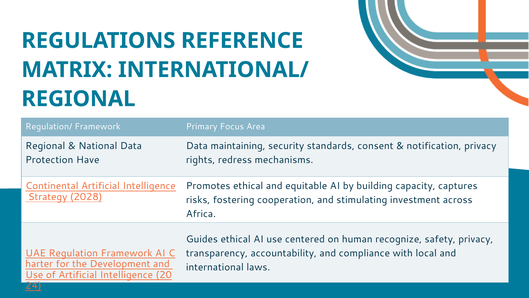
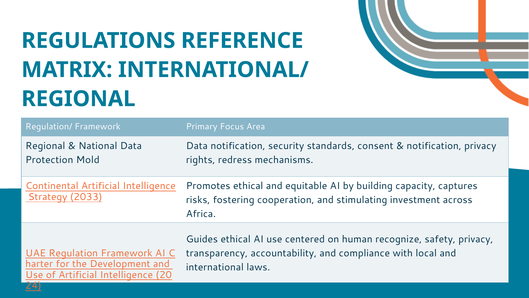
Data maintaining: maintaining -> notification (238, 146)
Have: Have -> Mold (88, 160)
2028: 2028 -> 2033 (86, 197)
